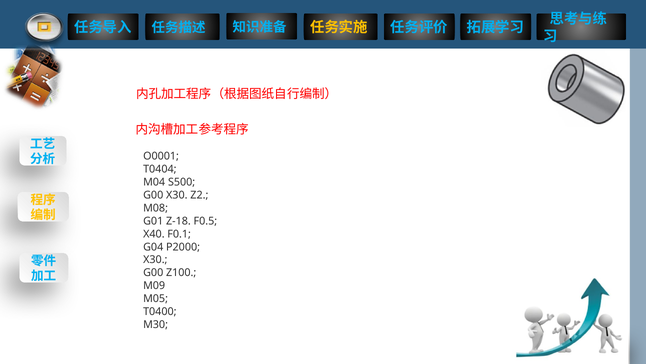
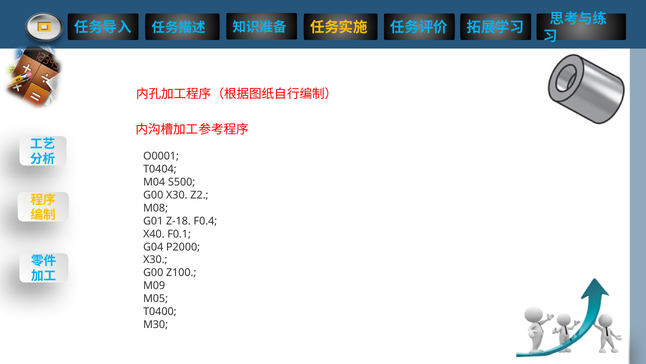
F0.5: F0.5 -> F0.4 (205, 221)
